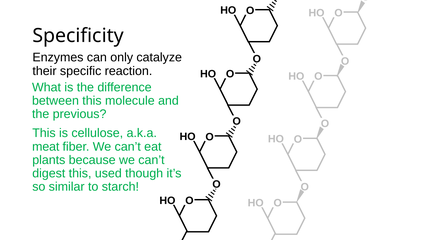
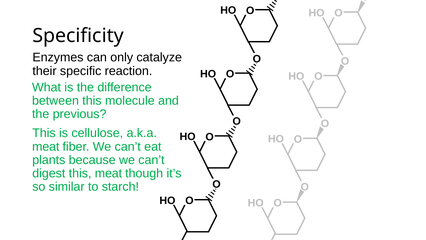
this used: used -> meat (108, 173)
